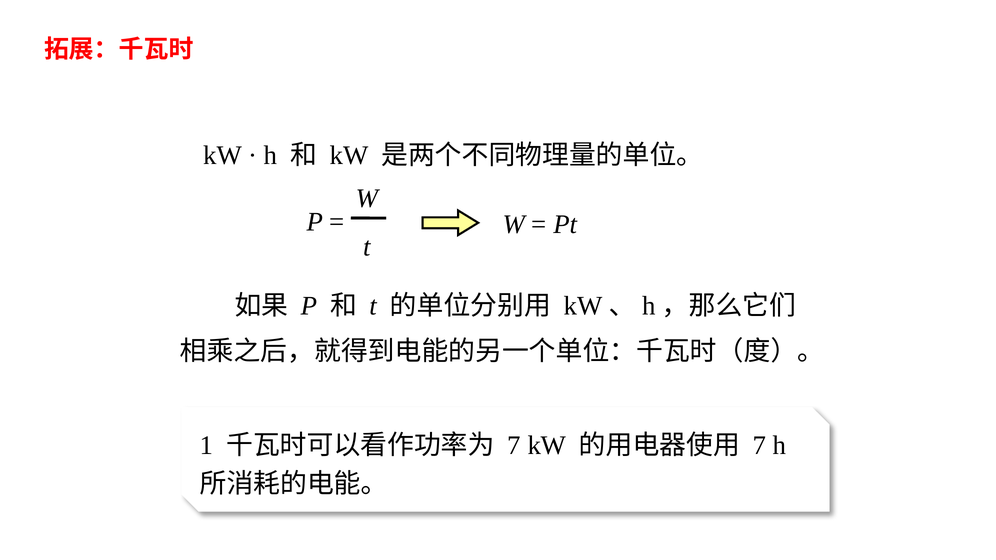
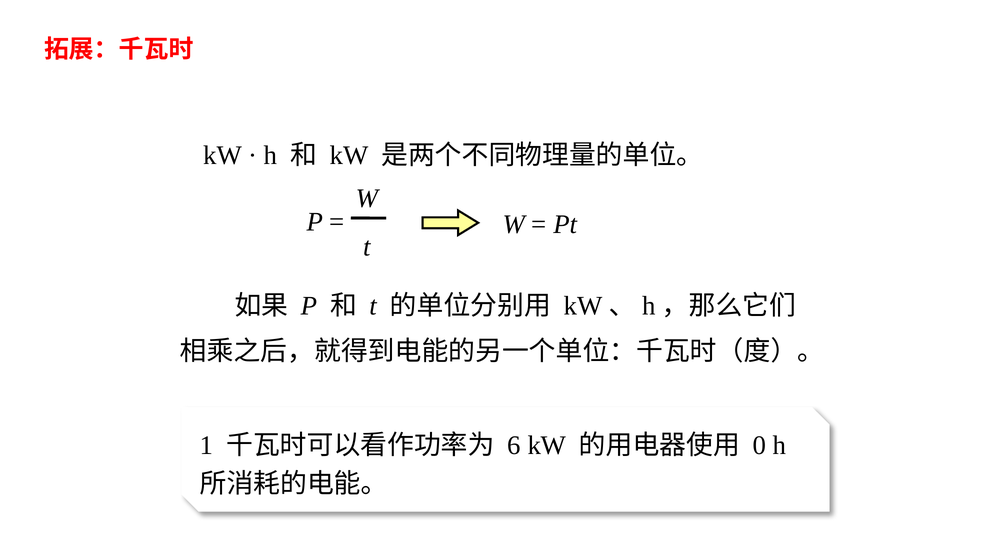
7: 7 -> 6 (514, 445)
7: 7 -> 0 (759, 445)
